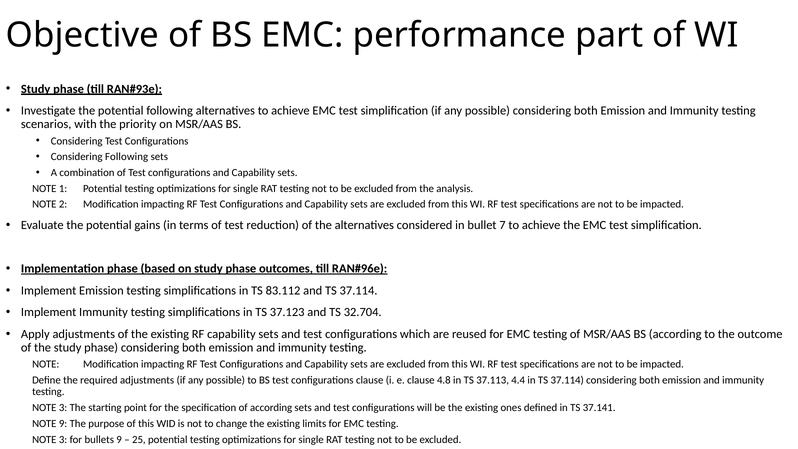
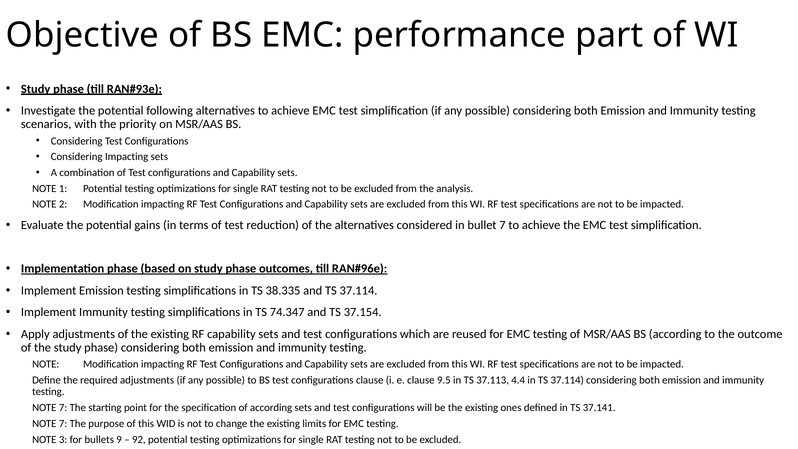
Considering Following: Following -> Impacting (127, 157)
83.112: 83.112 -> 38.335 (283, 290)
37.123: 37.123 -> 74.347 (287, 312)
32.704: 32.704 -> 37.154 (363, 312)
4.8: 4.8 -> 9.5 (444, 380)
3: 3 -> 7 (63, 408)
9: 9 -> 7 (63, 423)
25: 25 -> 92 (139, 439)
